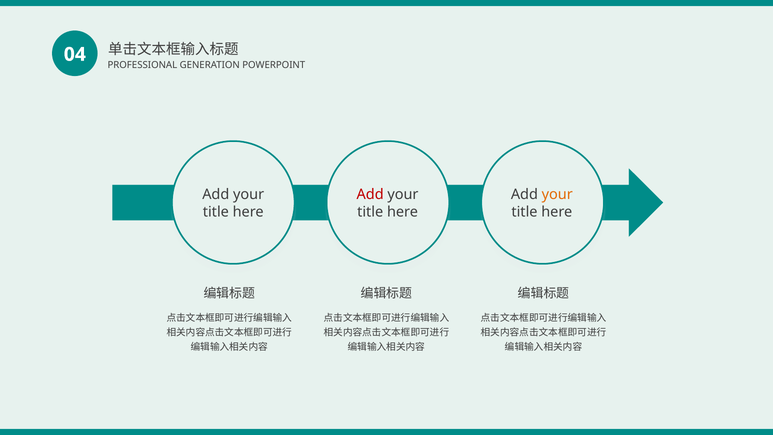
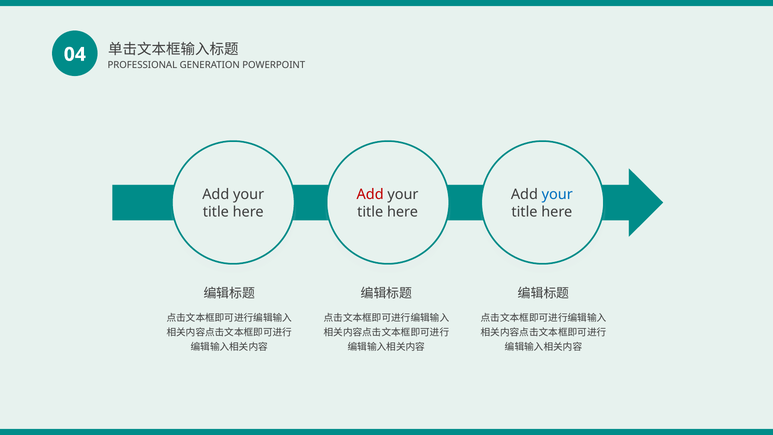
your colour: orange -> blue (557, 194)
